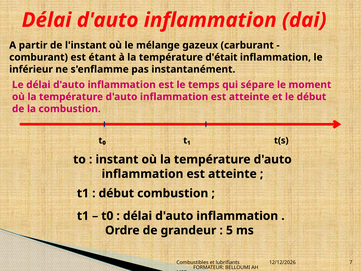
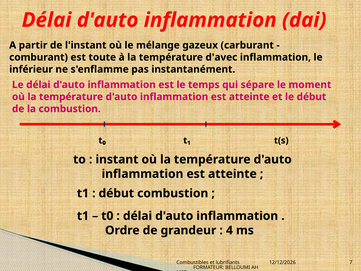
étant: étant -> toute (102, 57)
d'était: d'était -> d'avec (221, 57)
5: 5 -> 4 (229, 230)
